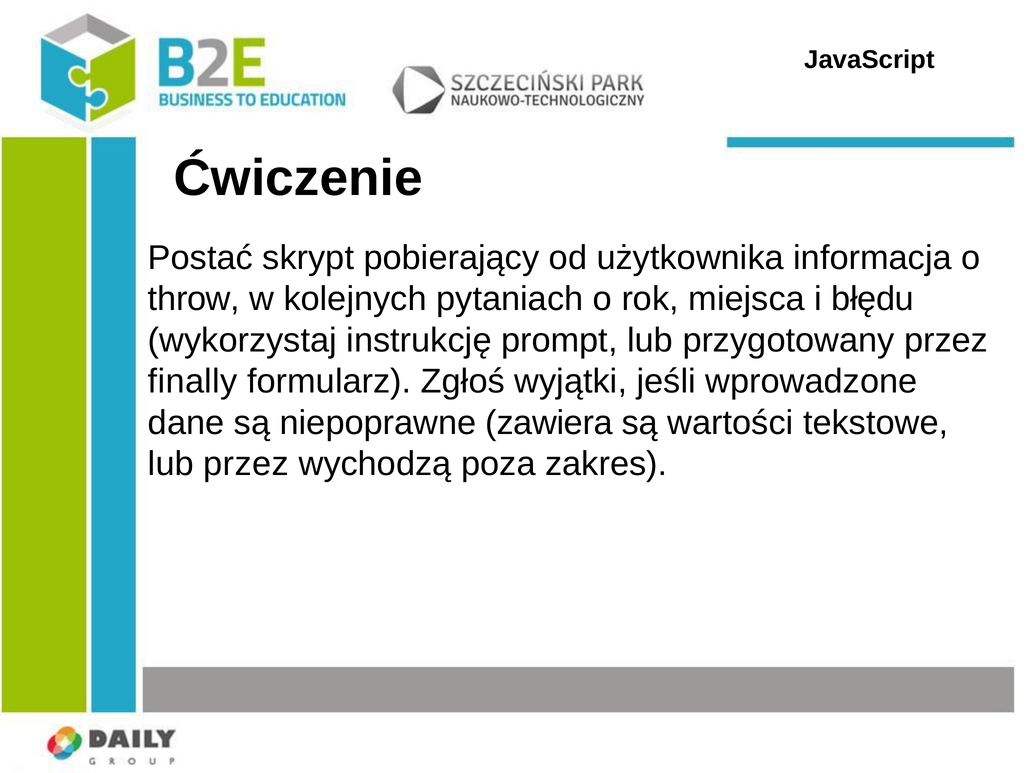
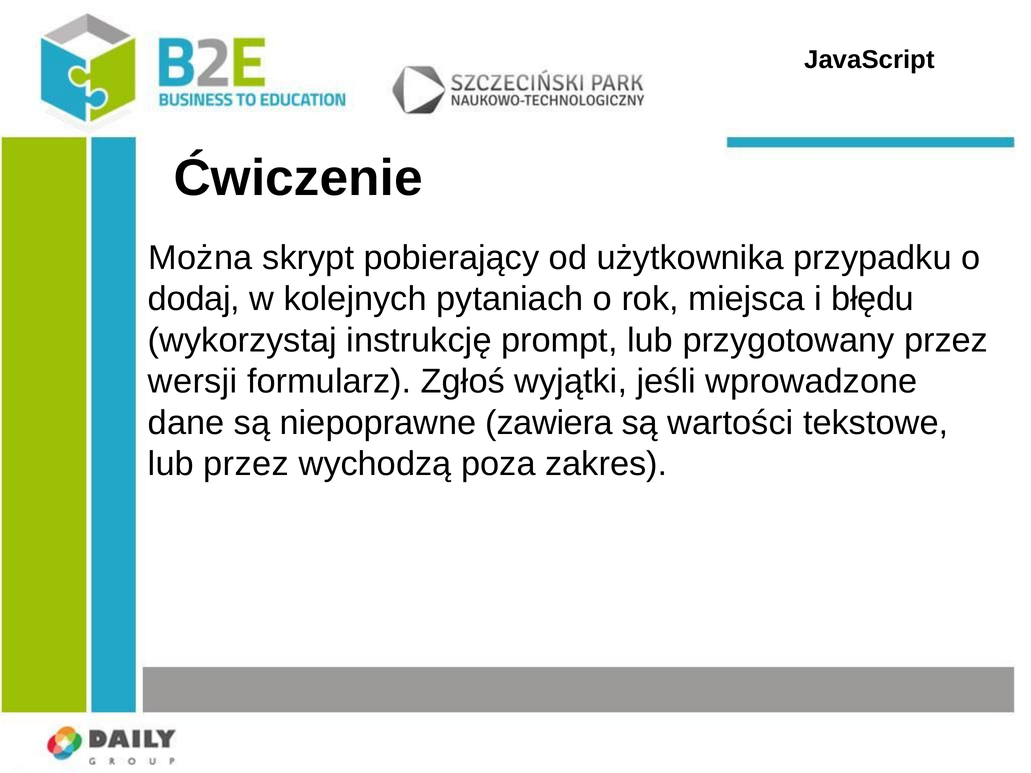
Postać: Postać -> Można (200, 258)
informacja: informacja -> przypadku (873, 258)
throw: throw -> dodaj (194, 299)
finally: finally -> wersji (193, 382)
